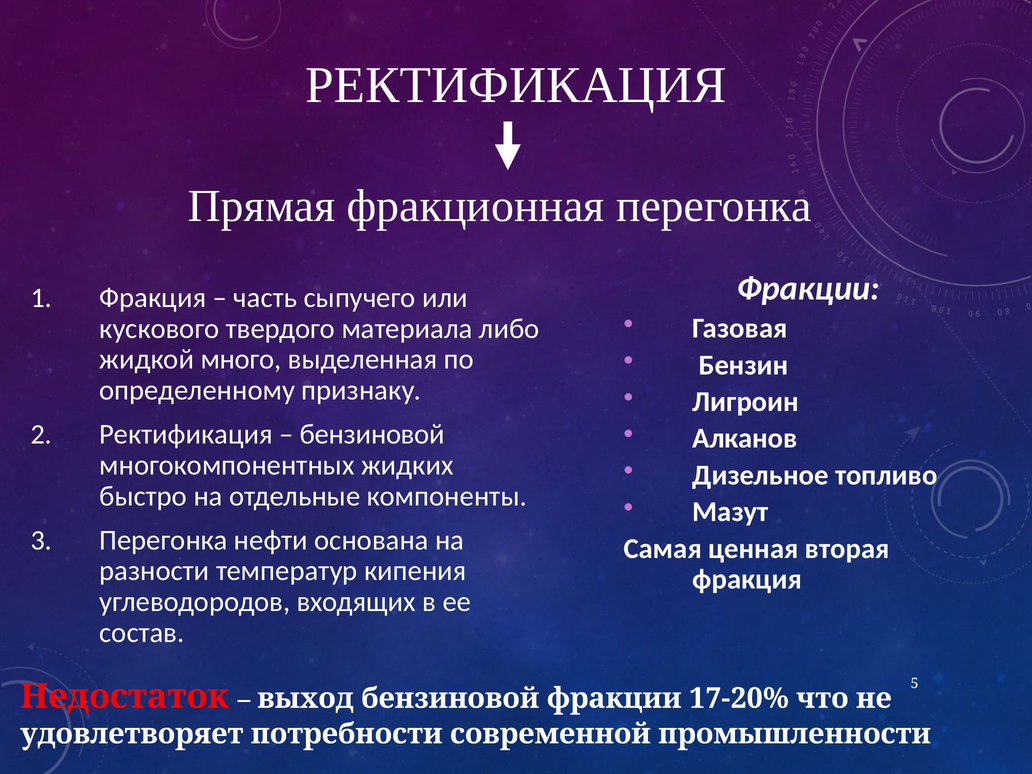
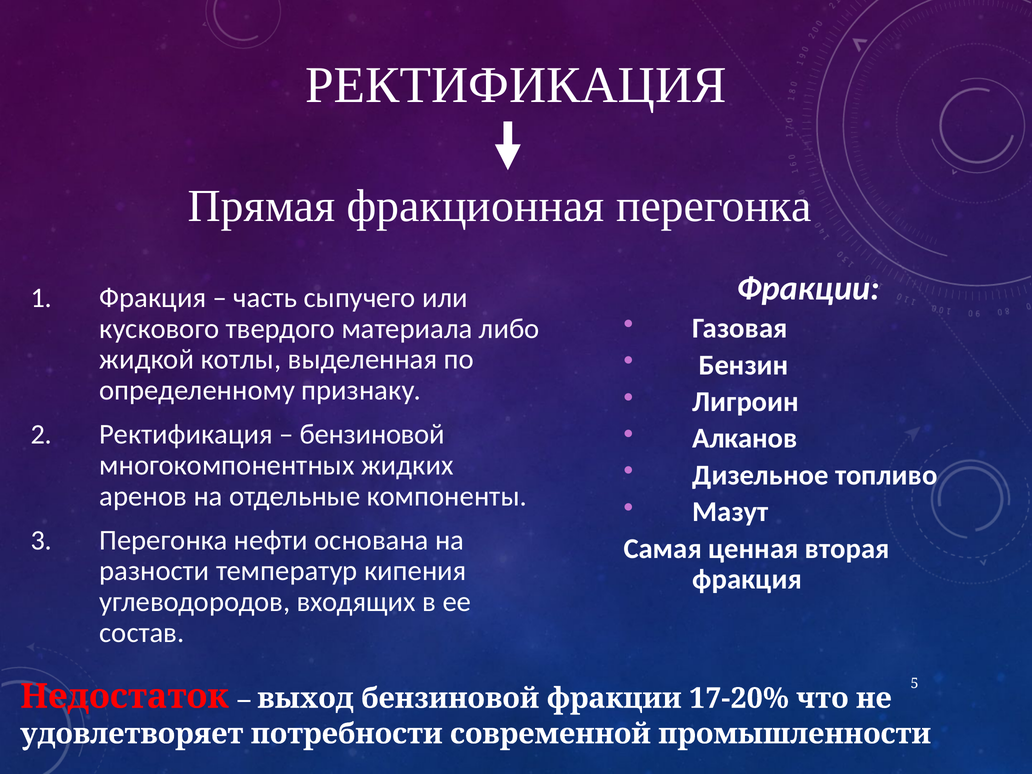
много: много -> котлы (241, 359)
быстро: быстро -> аренов (143, 496)
